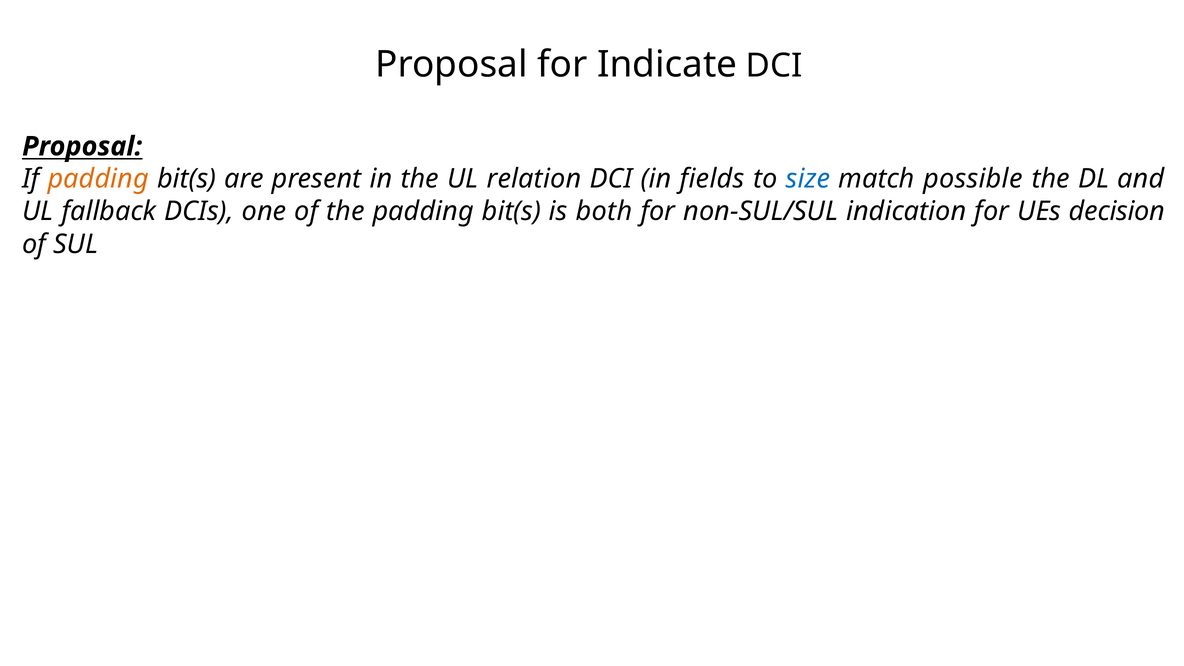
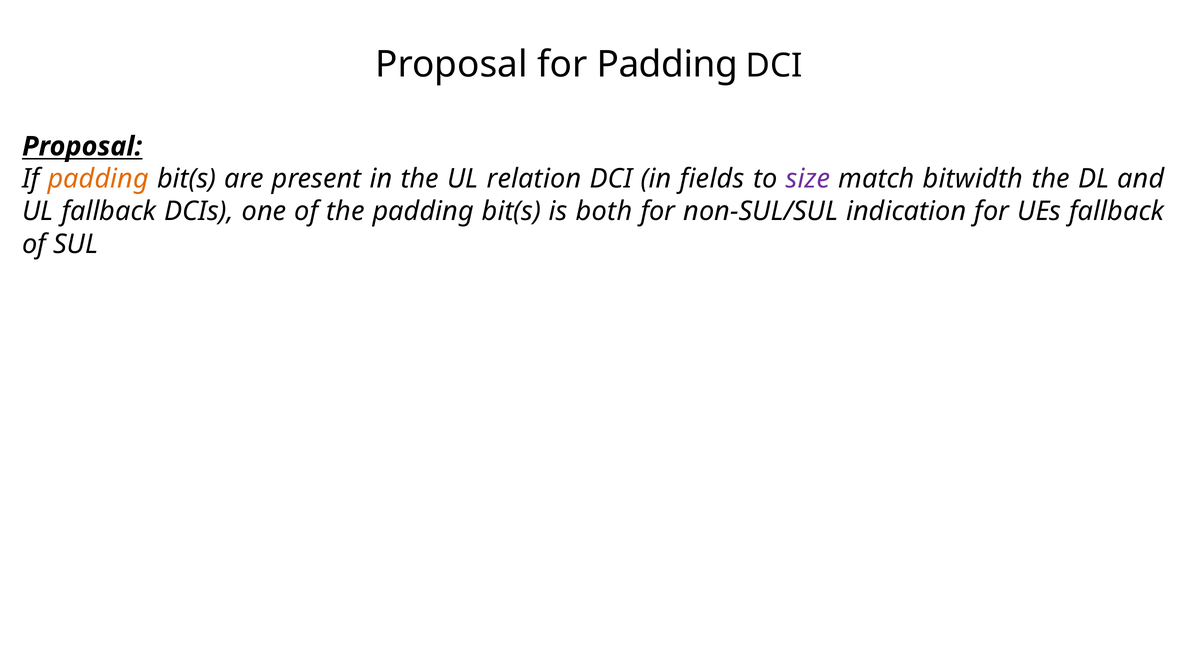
for Indicate: Indicate -> Padding (667, 65)
size colour: blue -> purple (808, 179)
possible: possible -> bitwidth (973, 179)
UEs decision: decision -> fallback (1117, 212)
